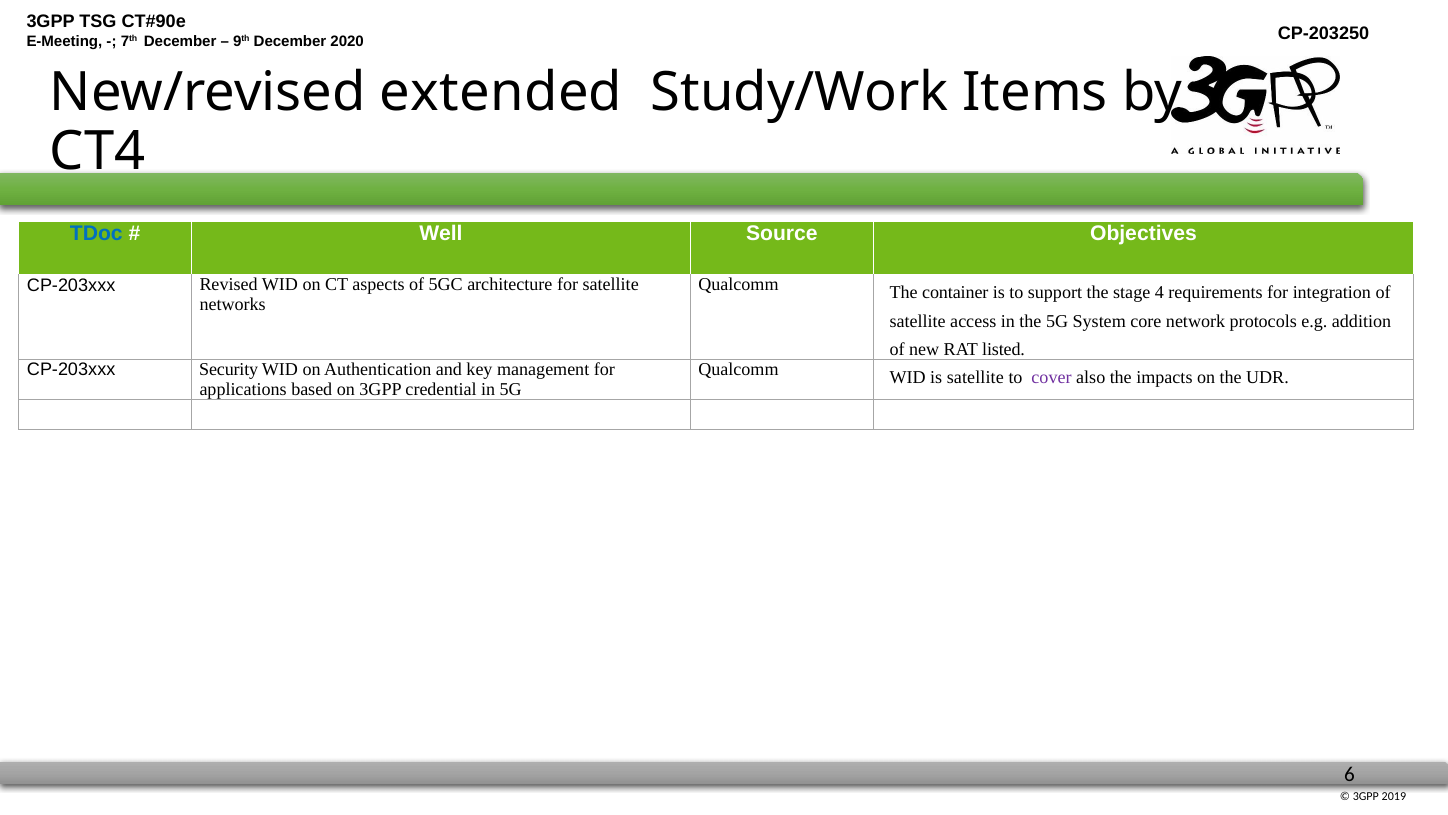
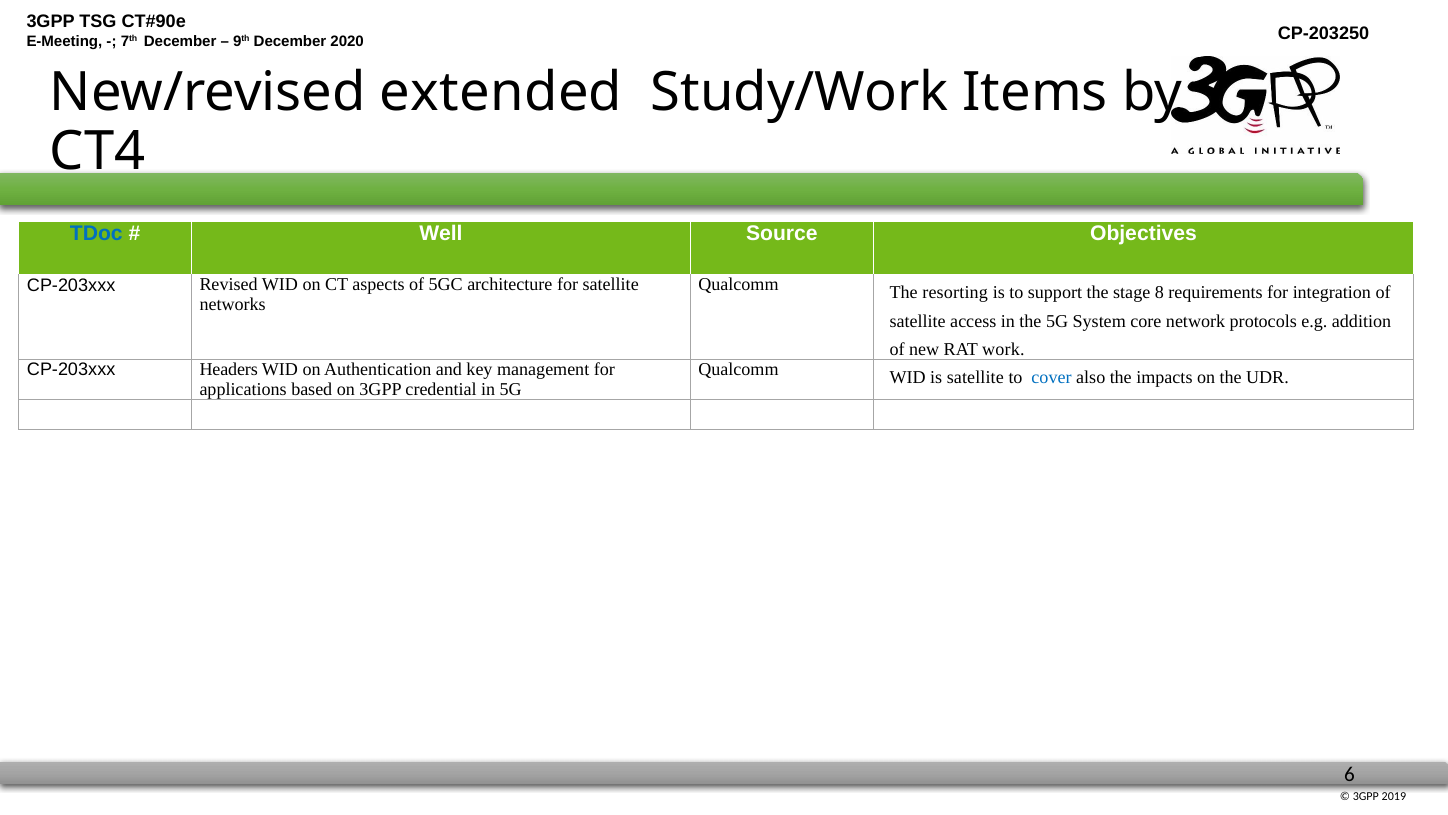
container: container -> resorting (955, 293)
4: 4 -> 8 (1159, 293)
listed: listed -> work (1003, 349)
cover colour: purple -> blue (1052, 377)
Security: Security -> Headers (229, 369)
